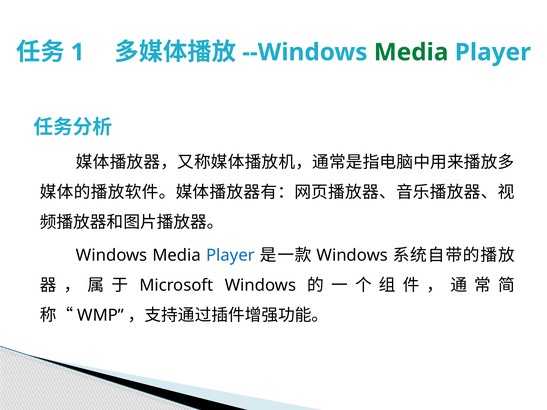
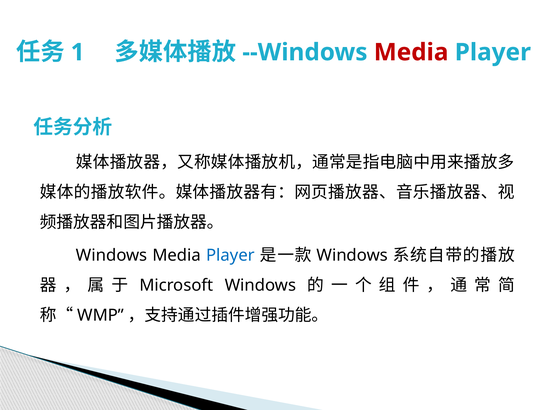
Media colour: green -> red (411, 52)
